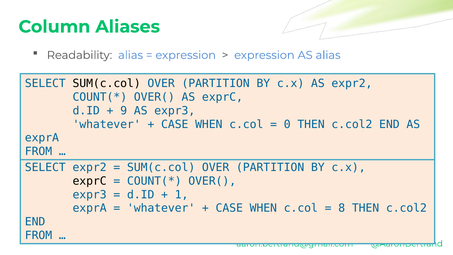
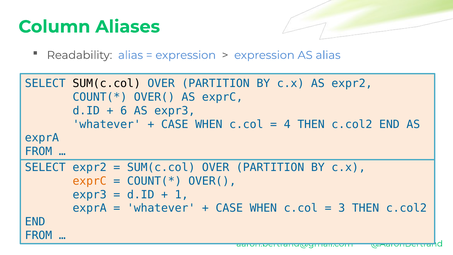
9: 9 -> 6 (124, 111)
0: 0 -> 4 (287, 124)
exprC colour: black -> orange (90, 181)
8: 8 -> 3 (342, 208)
